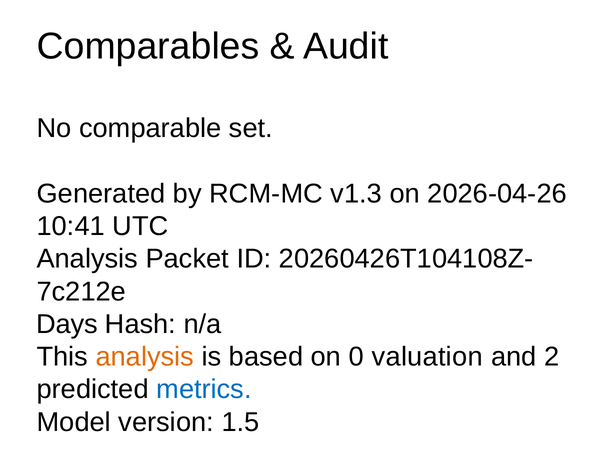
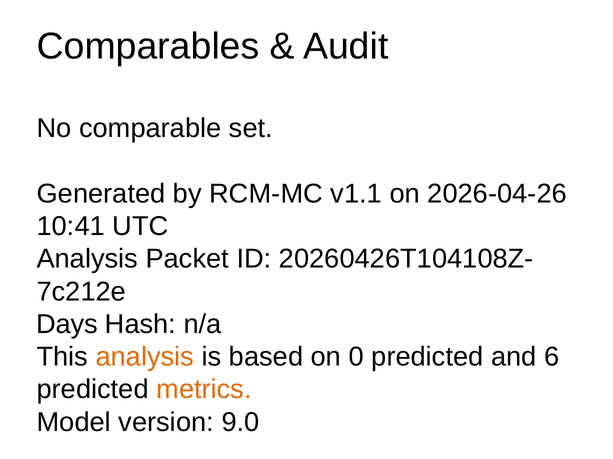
v1.3: v1.3 -> v1.1 (356, 194)
0 valuation: valuation -> predicted (427, 357)
2: 2 -> 6 (552, 357)
metrics colour: blue -> orange (204, 390)
1.5: 1.5 -> 9.0 (240, 423)
